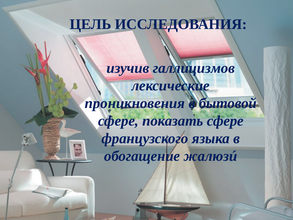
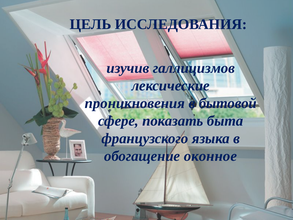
показать сфере: сфере -> быта (225, 121)
жалюзú: жалюзú -> оконное (210, 156)
